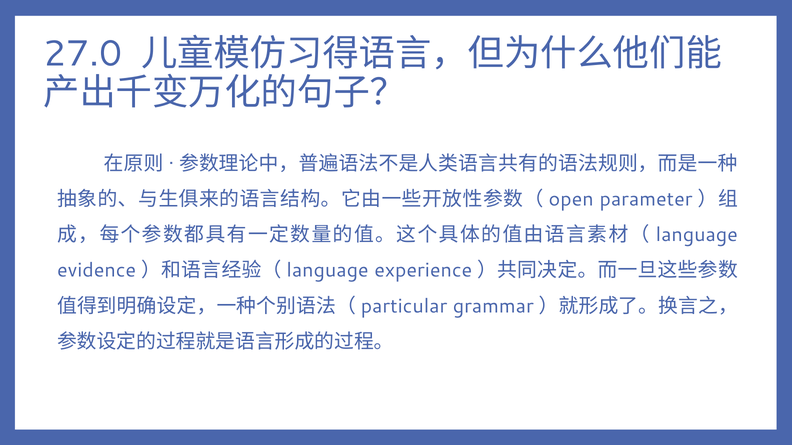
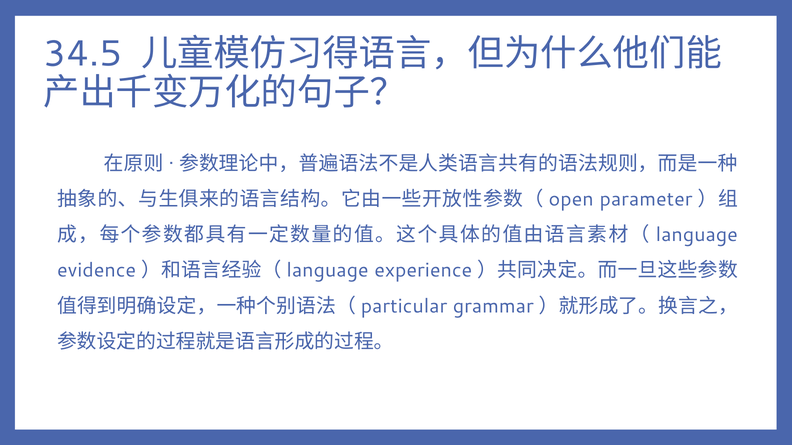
27.0: 27.0 -> 34.5 (83, 54)
